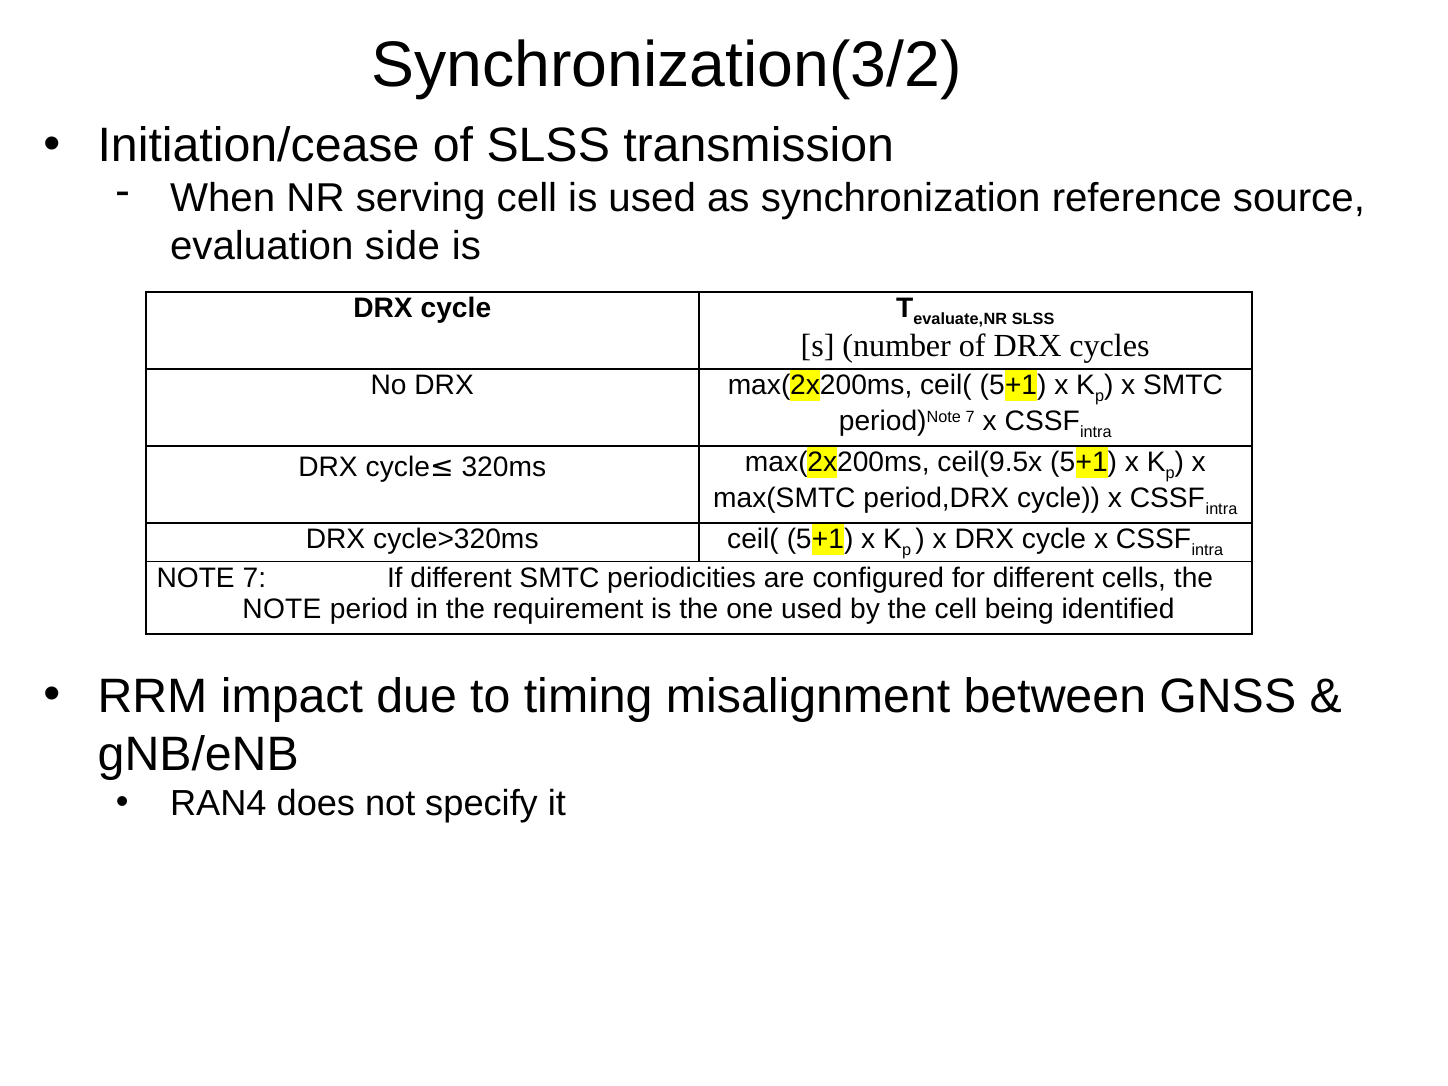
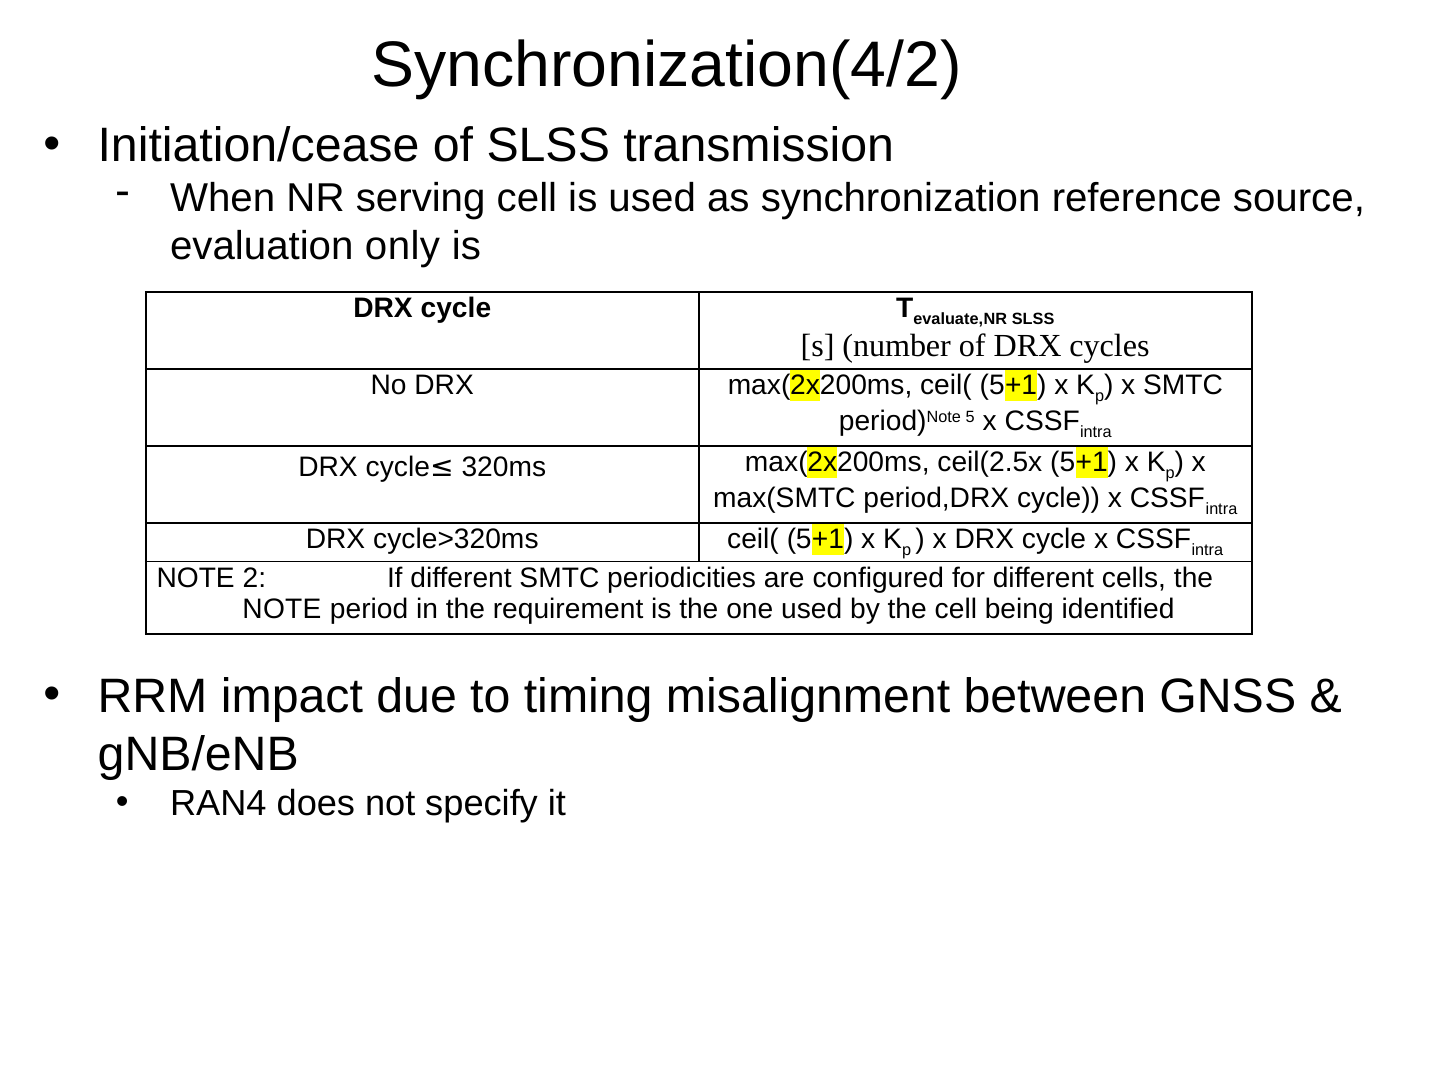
Synchronization(3/2: Synchronization(3/2 -> Synchronization(4/2 (667, 66)
side: side -> only (403, 247)
period)Note 7: 7 -> 5 (970, 417)
ceil(9.5x: ceil(9.5x -> ceil(2.5x (990, 462)
NOTE 7: 7 -> 2 (254, 578)
